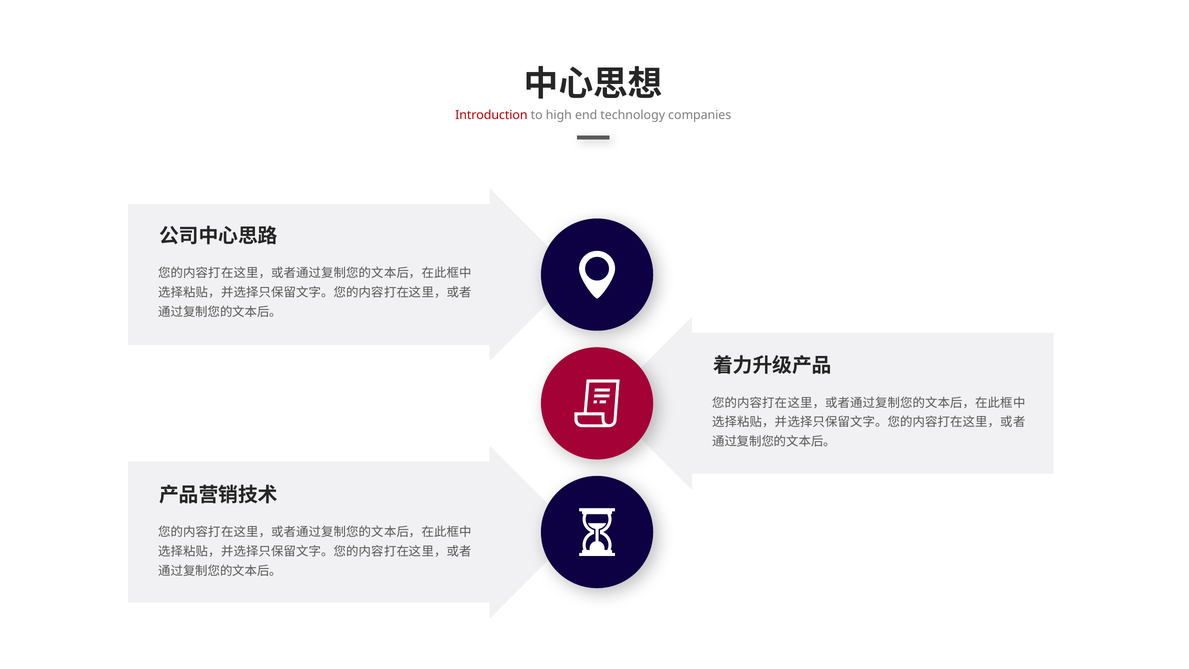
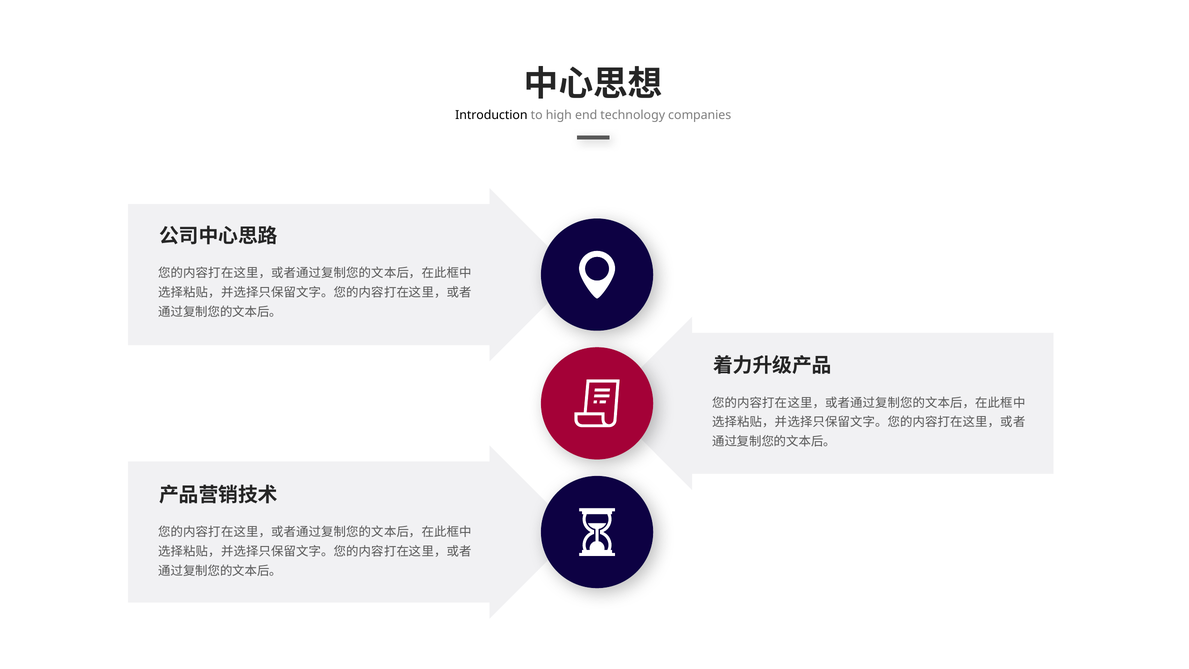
Introduction colour: red -> black (491, 115)
